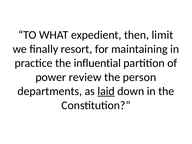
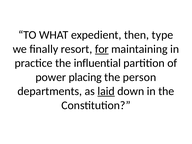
limit: limit -> type (162, 35)
for underline: none -> present (102, 49)
review: review -> placing (85, 77)
